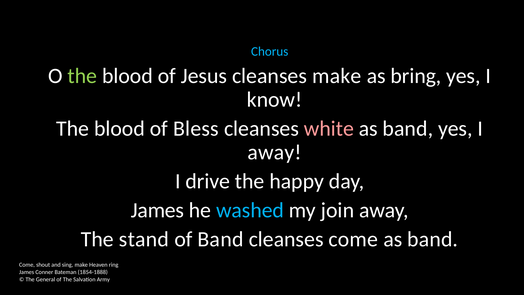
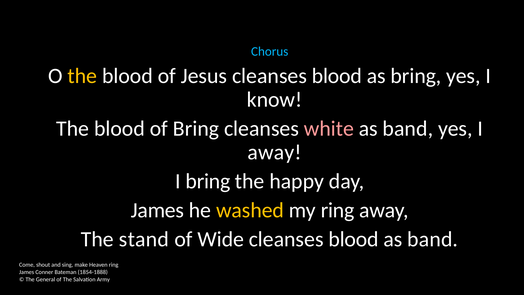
the colour: light green -> yellow (82, 76)
Jesus cleanses make: make -> blood (337, 76)
of Bless: Bless -> Bring (196, 128)
I drive: drive -> bring (208, 181)
washed colour: light blue -> yellow (250, 210)
my join: join -> ring (338, 210)
of Band: Band -> Wide (221, 239)
come: come -> blood (354, 239)
